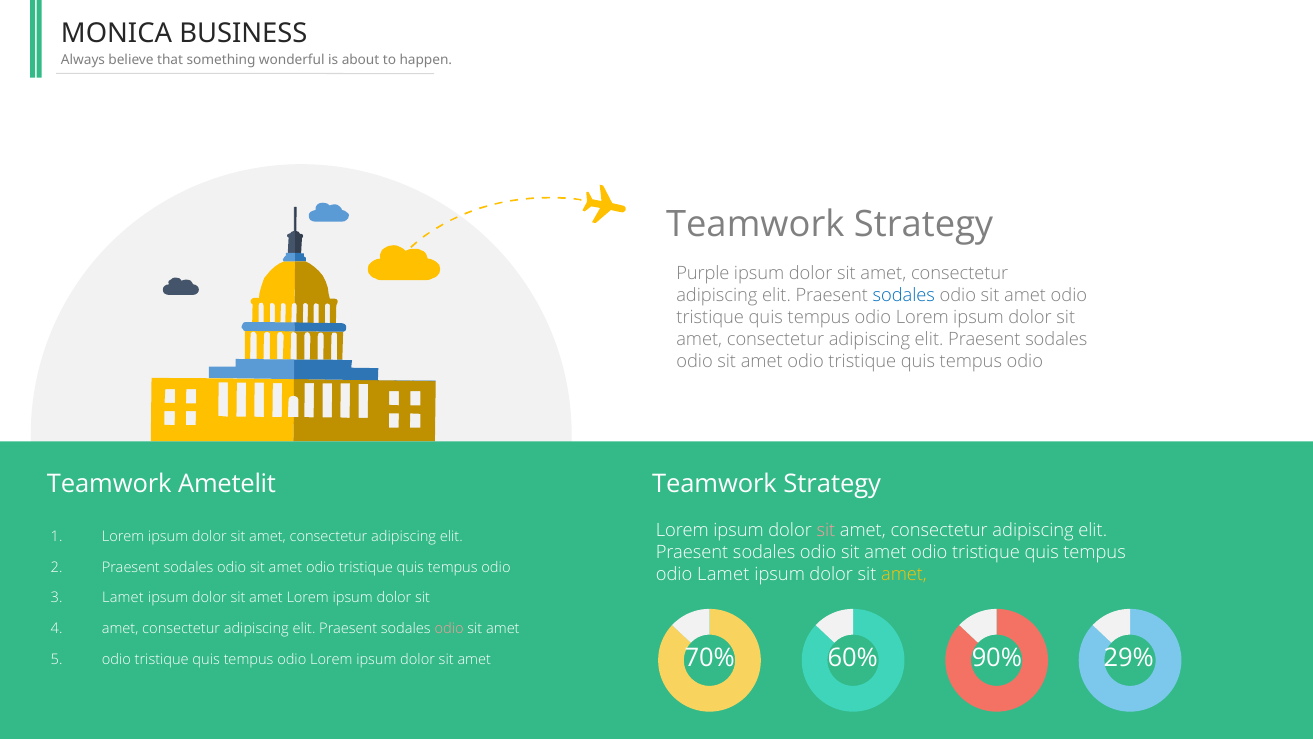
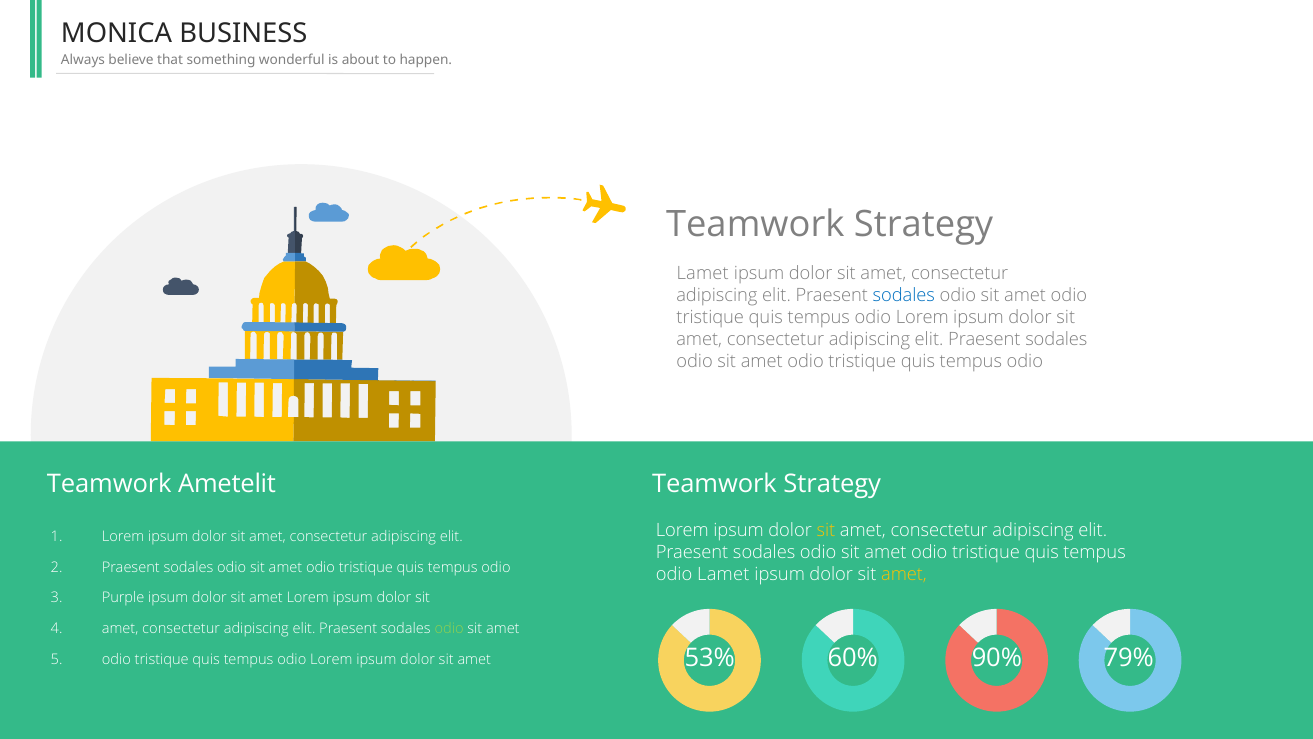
Purple: Purple -> Lamet (703, 274)
sit colour: pink -> yellow (826, 530)
Lamet: Lamet -> Purple (123, 598)
odio colour: pink -> light green (449, 628)
70%: 70% -> 53% (710, 658)
29%: 29% -> 79% (1129, 658)
